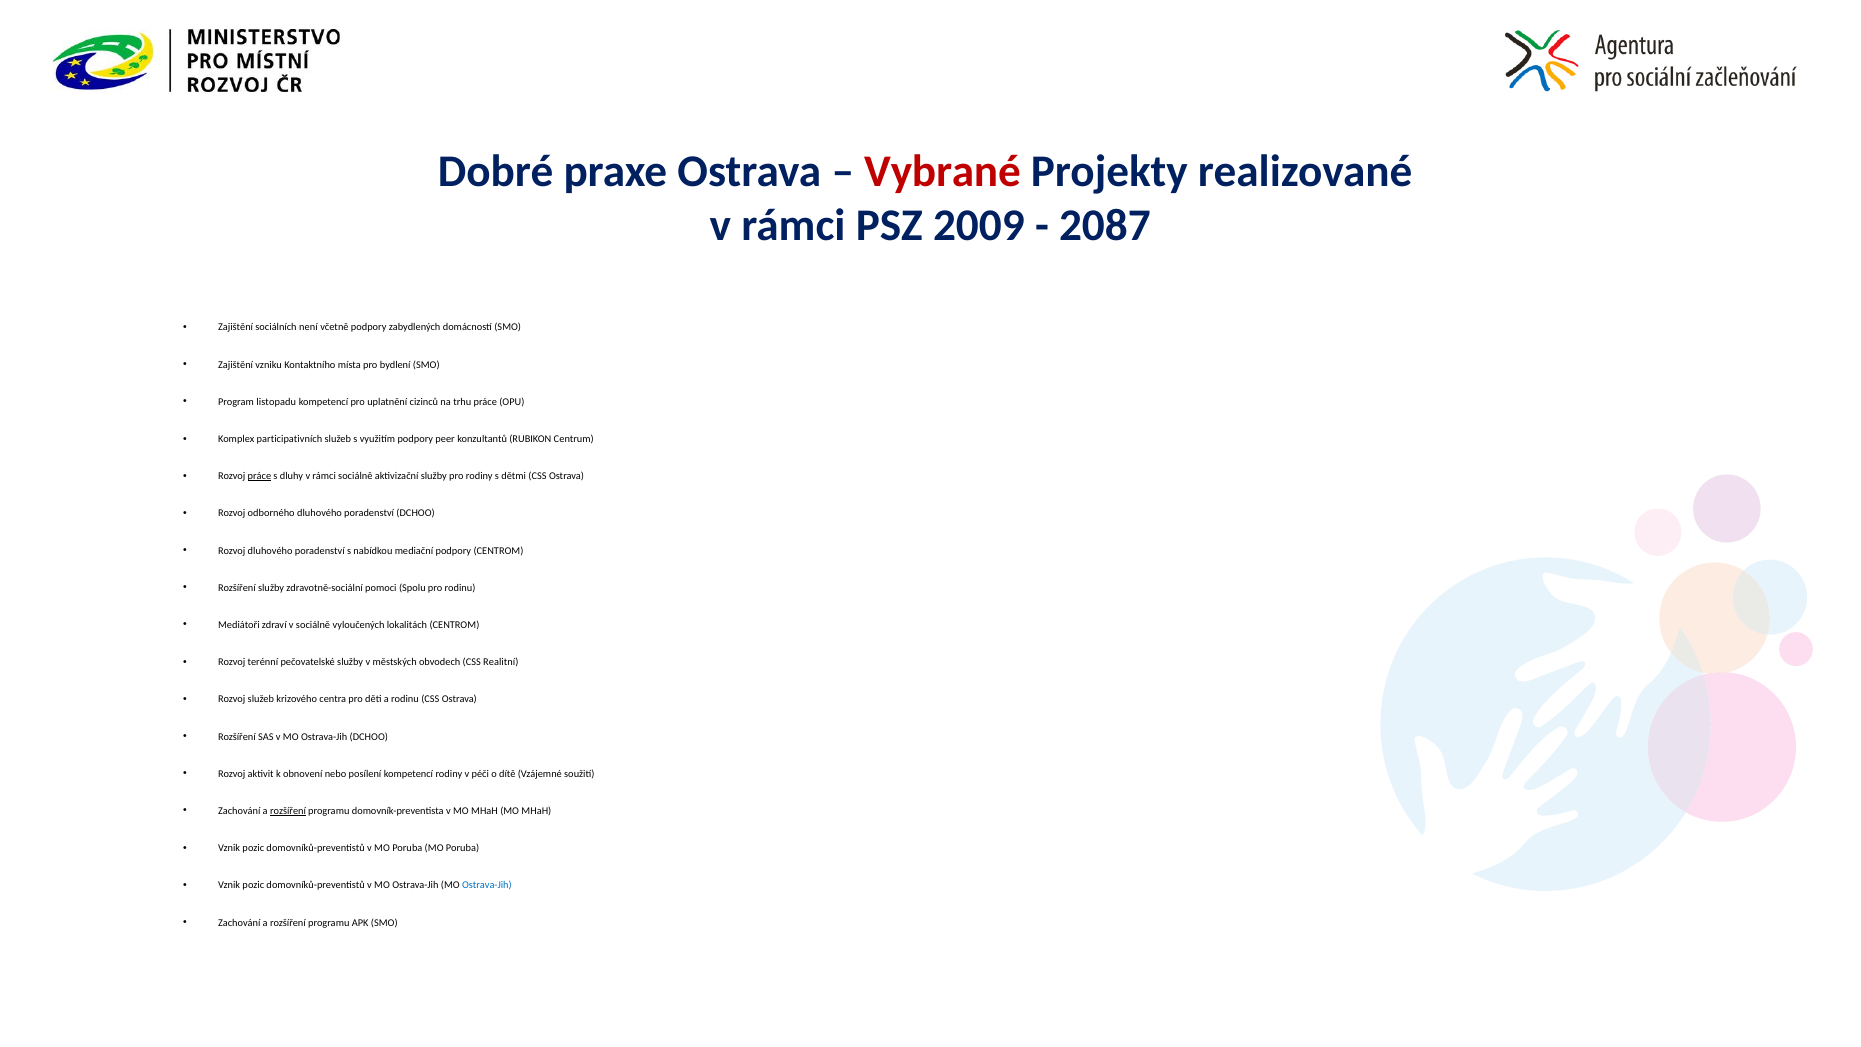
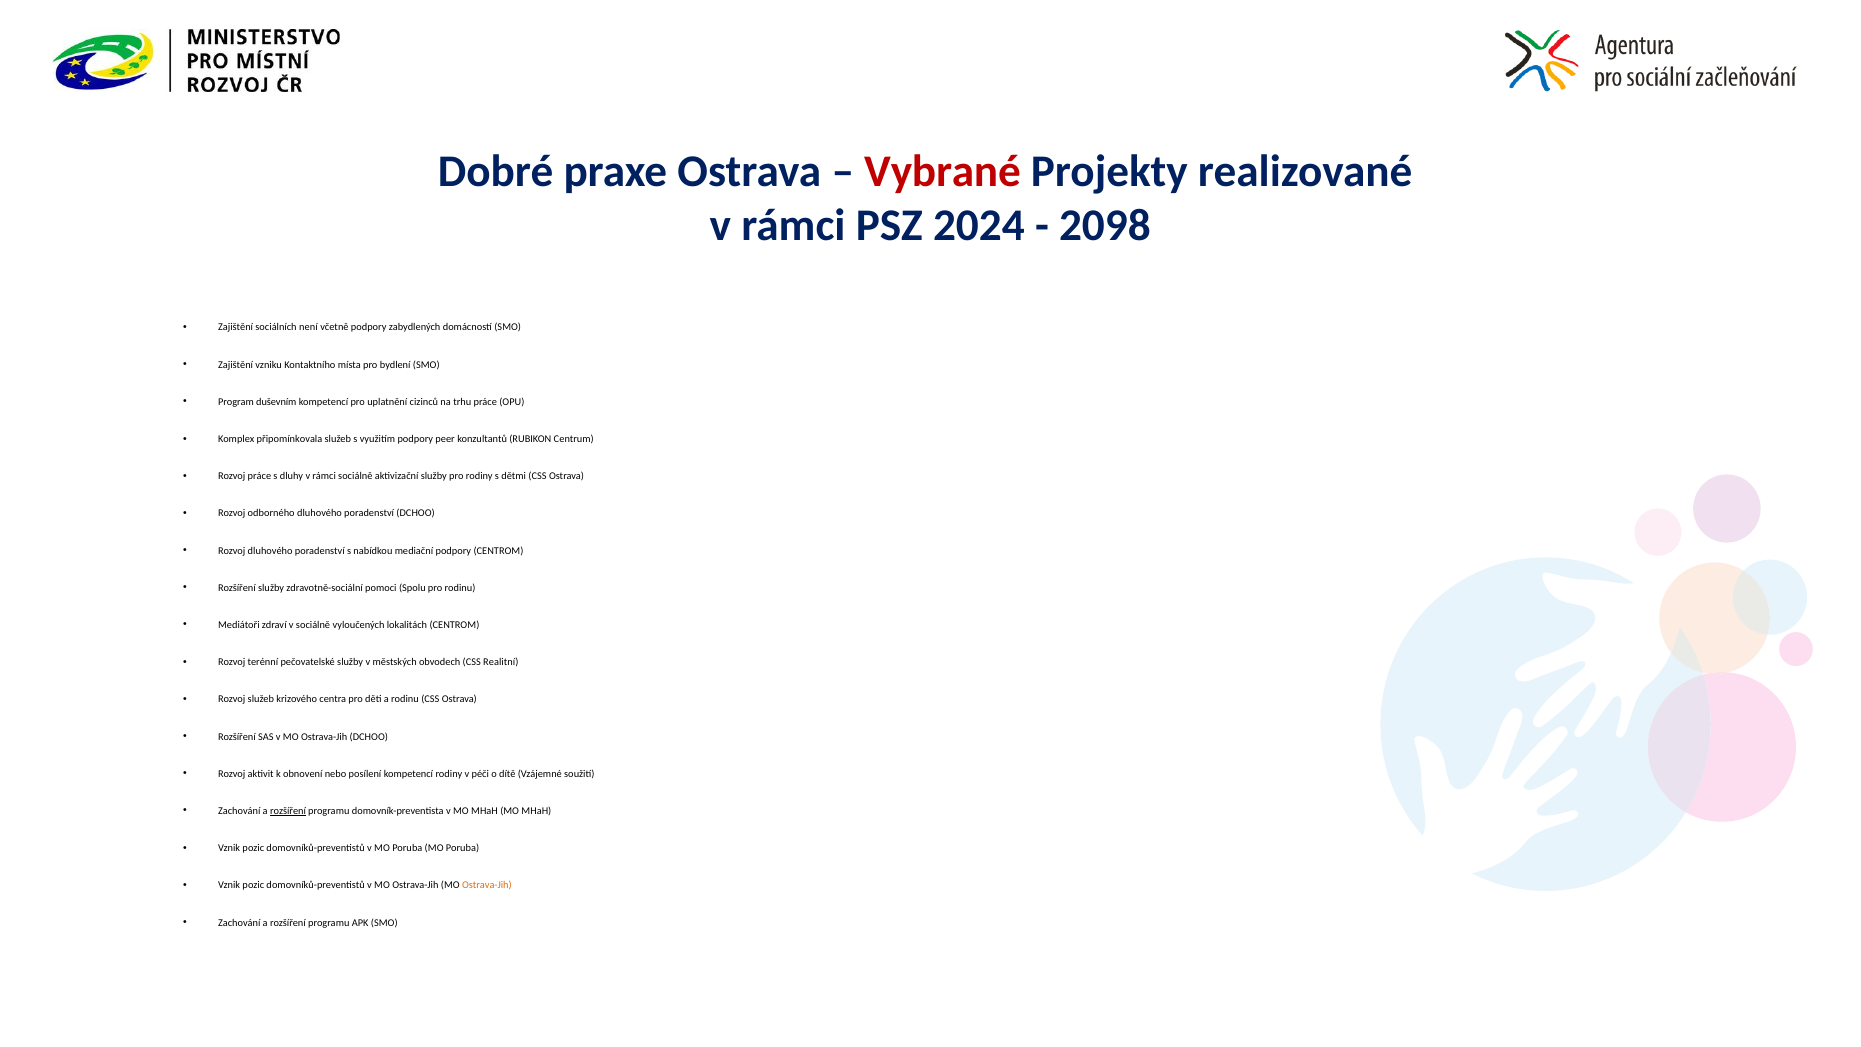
2009: 2009 -> 2024 (979, 225)
2087: 2087 -> 2098 (1105, 225)
listopadu: listopadu -> duševním (276, 402)
participativních: participativních -> připomínkovala (290, 439)
práce underline: present -> none (259, 476)
Ostrava-Jih colour: blue -> orange (487, 885)
